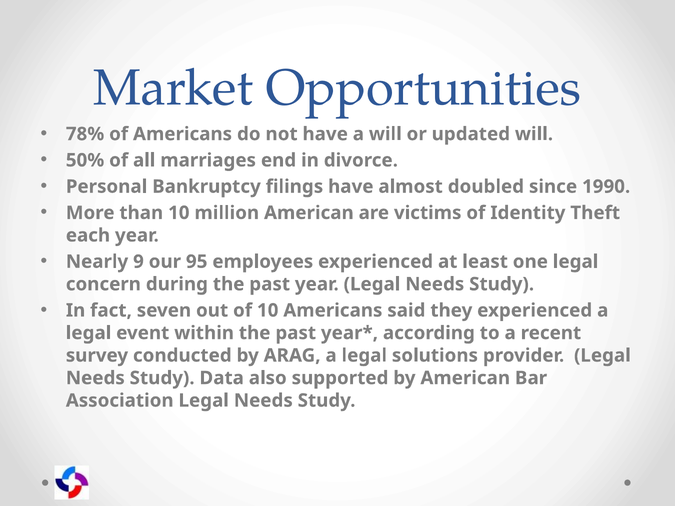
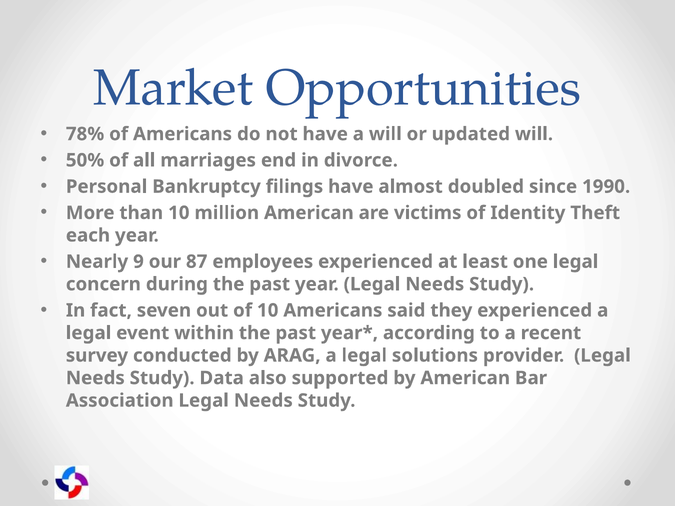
95: 95 -> 87 (197, 262)
